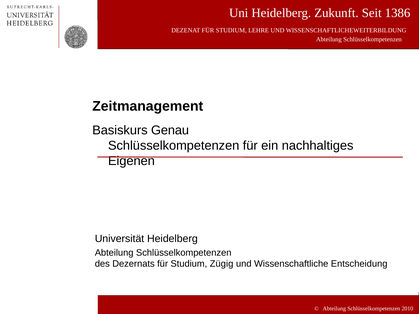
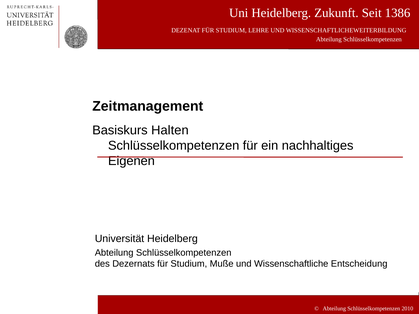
Genau: Genau -> Halten (170, 130)
Zügig: Zügig -> Muße (222, 264)
